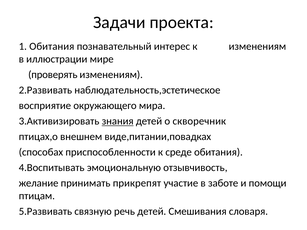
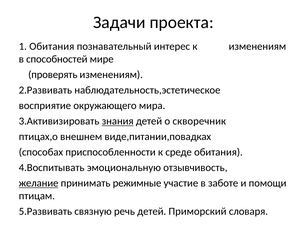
иллюстрации: иллюстрации -> способностей (57, 59)
желание underline: none -> present (39, 183)
прикрепят: прикрепят -> режимные (137, 183)
Смешивания: Смешивания -> Приморский (198, 212)
